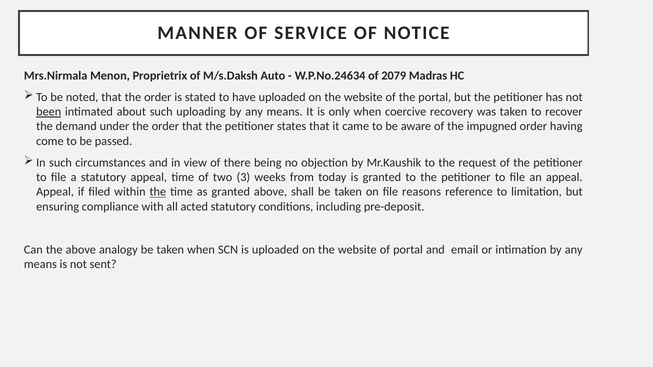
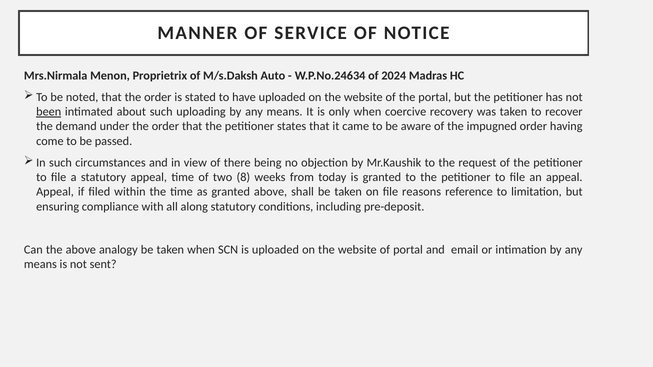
2079: 2079 -> 2024 (394, 76)
3: 3 -> 8 (243, 177)
the underline: present -> none (158, 192)
acted: acted -> along (194, 207)
